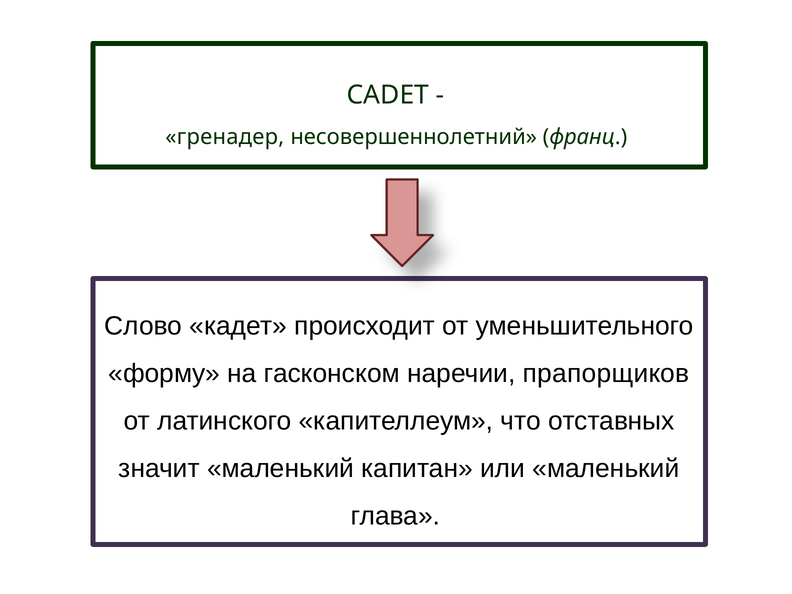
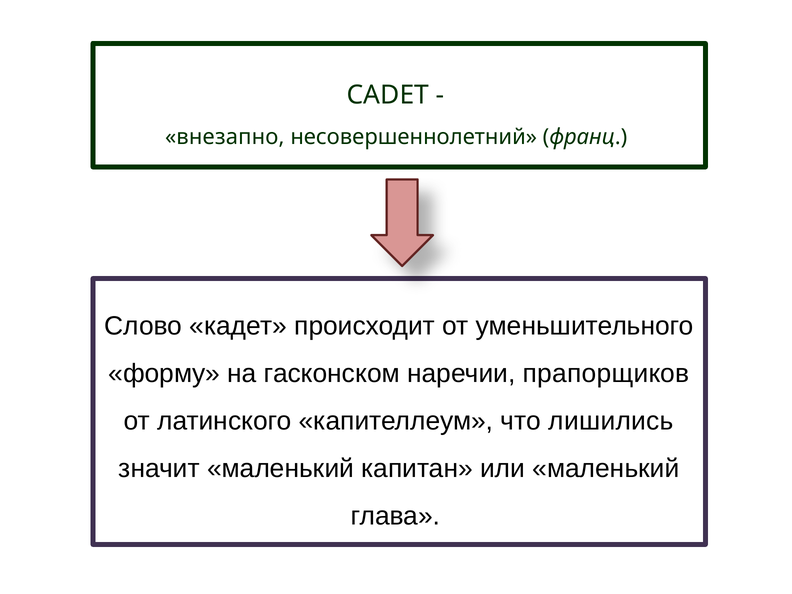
гренадер: гренадер -> внезапно (225, 137)
отставных: отставных -> лишились (611, 421)
